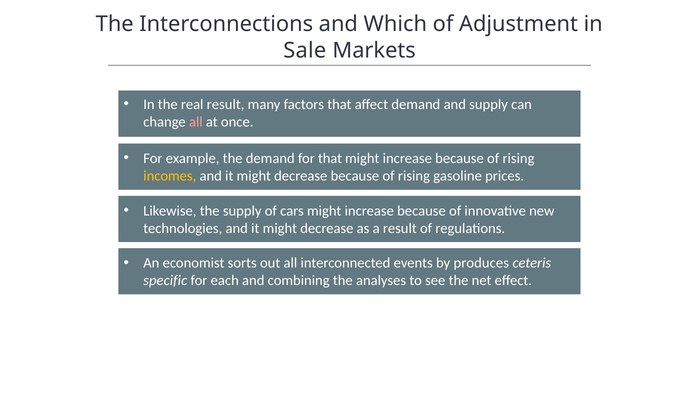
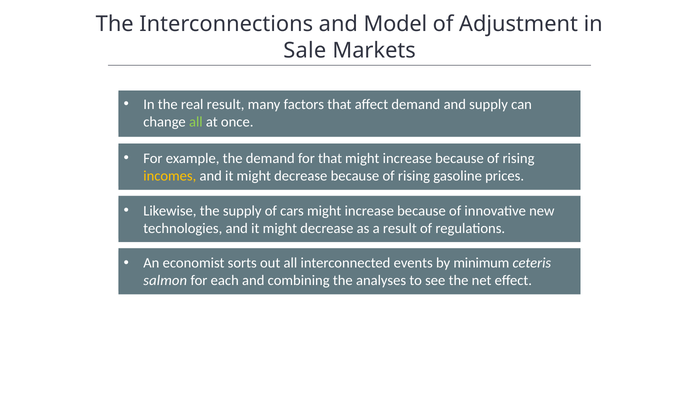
Which: Which -> Model (395, 24)
all colour: pink -> light green (196, 122)
produces: produces -> minimum (481, 263)
specific: specific -> salmon (165, 281)
